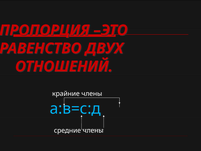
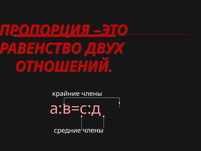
а:в=с:д colour: light blue -> pink (75, 108)
